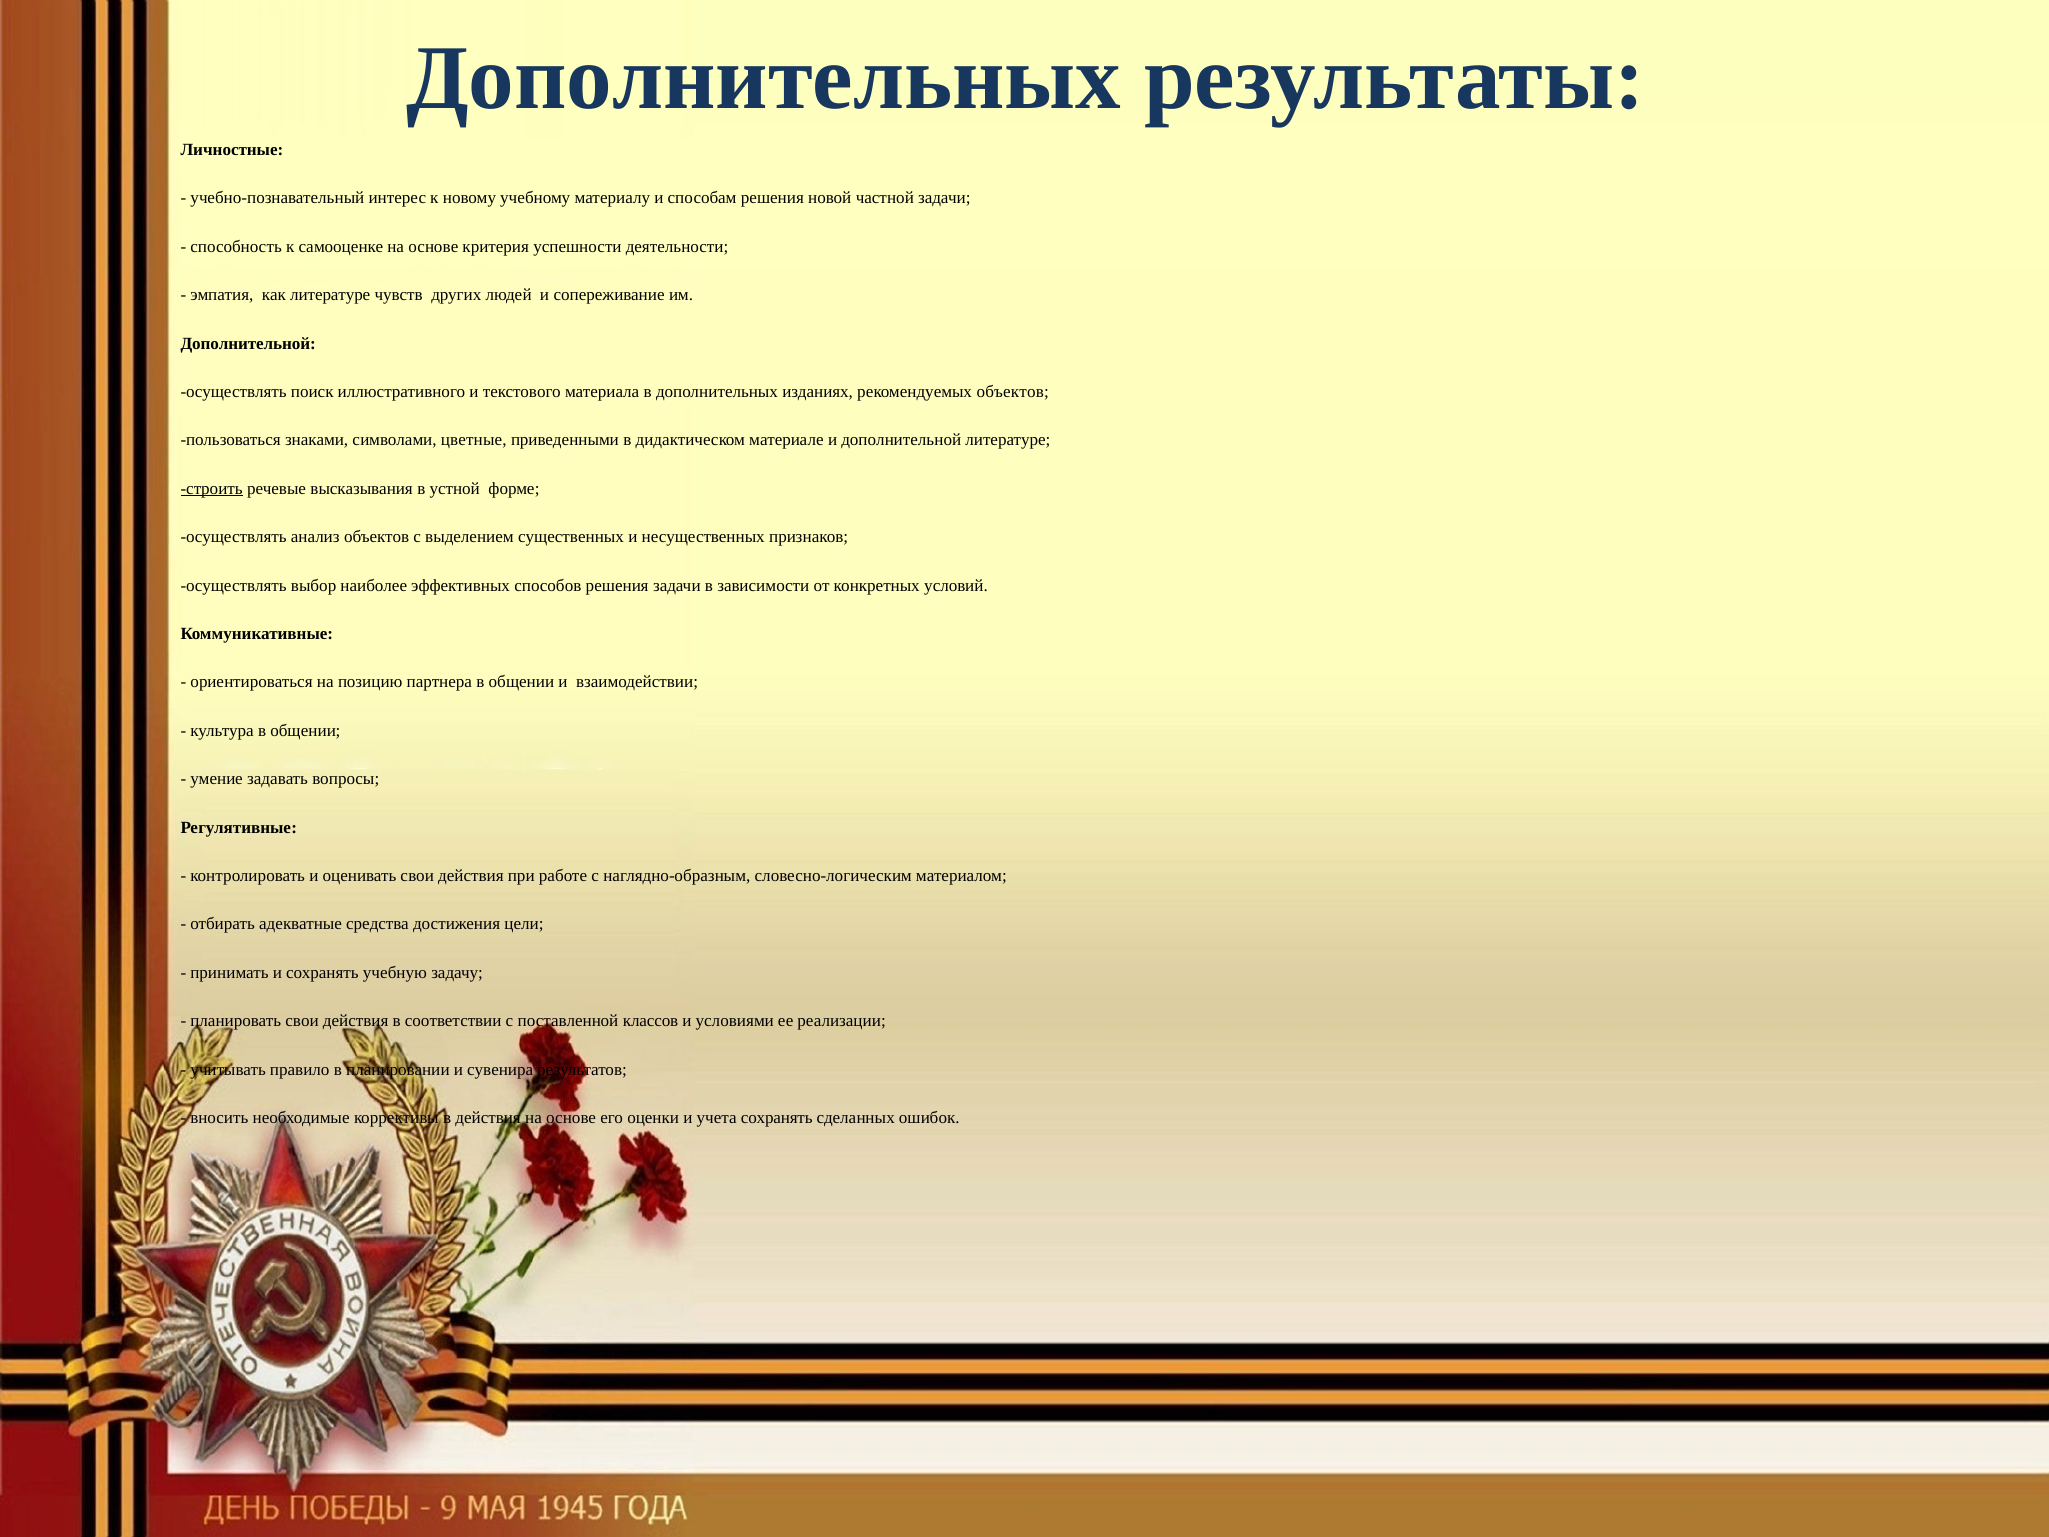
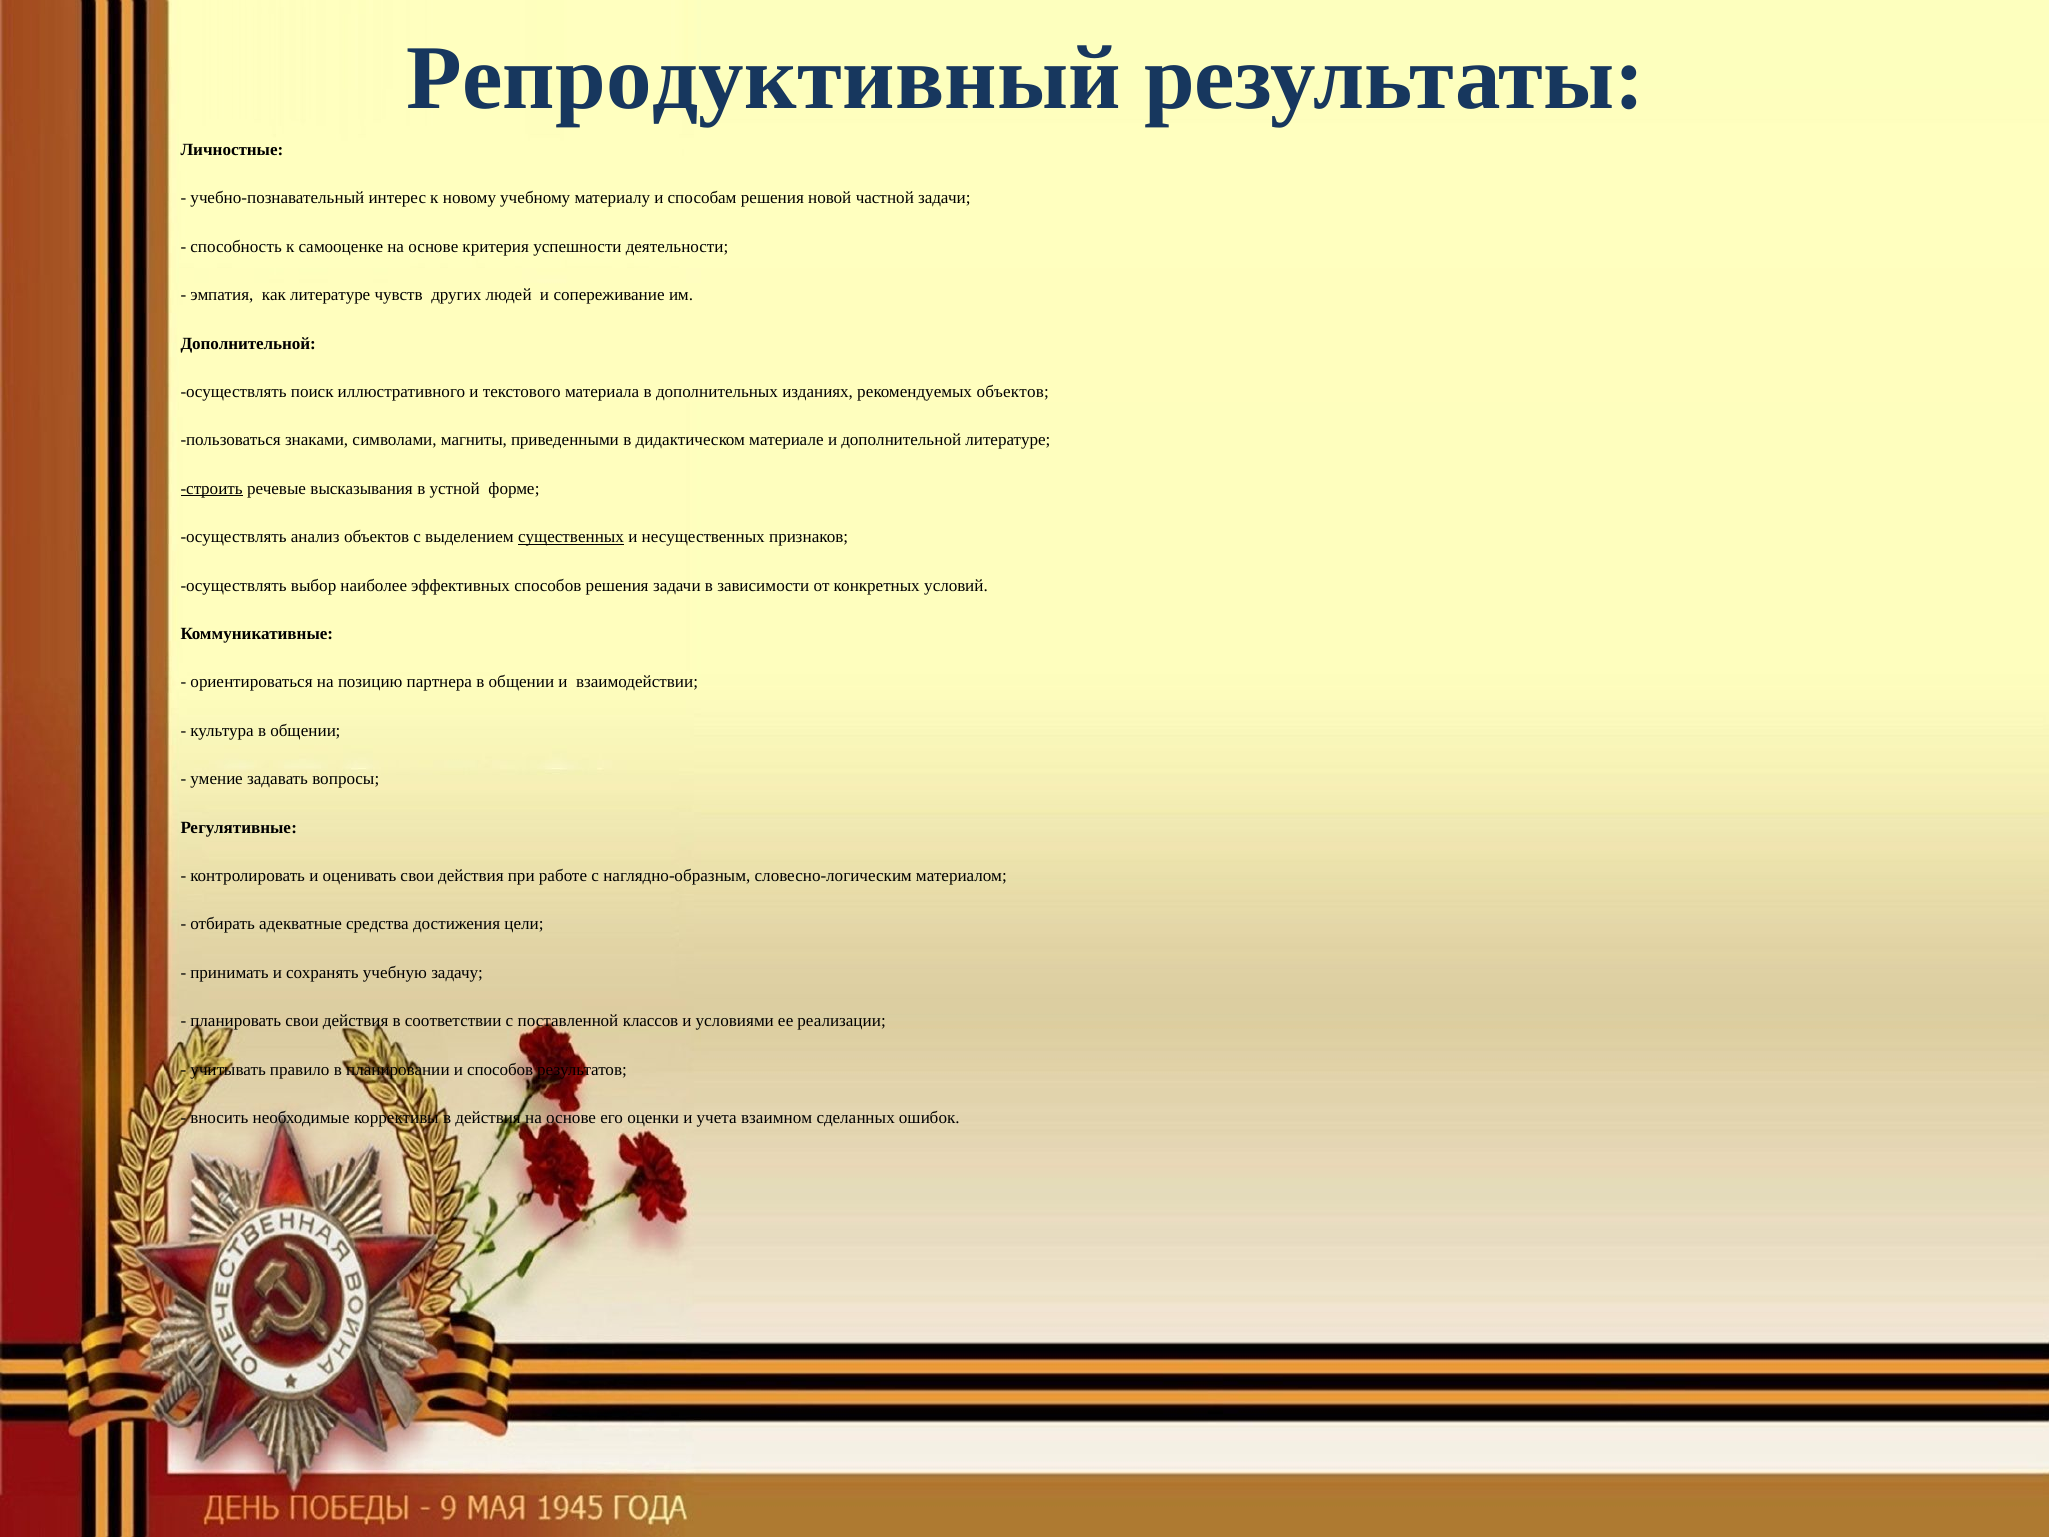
Дополнительных: Дополнительных -> Репродуктивный (764, 78)
цветные: цветные -> магниты (474, 440)
существенных underline: none -> present (571, 537)
и сувенира: сувенира -> способов (500, 1069)
учета сохранять: сохранять -> взаимном (777, 1118)
